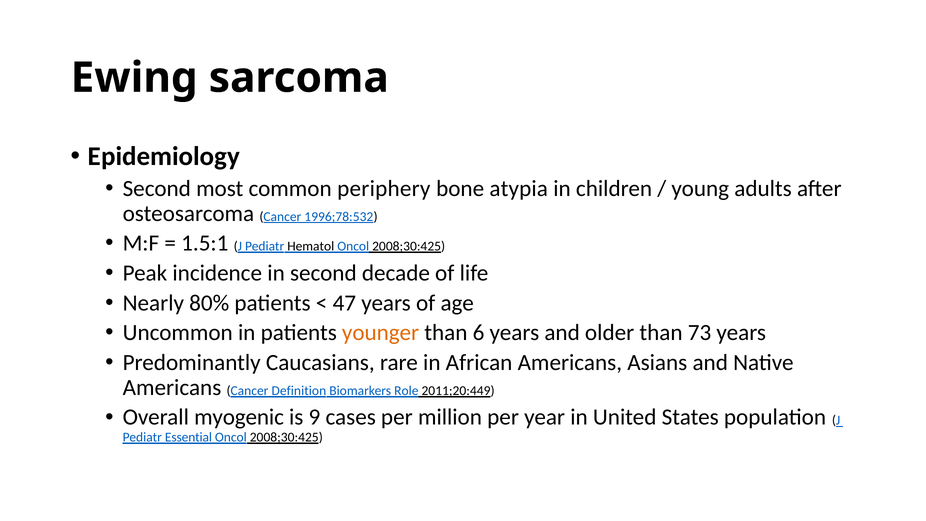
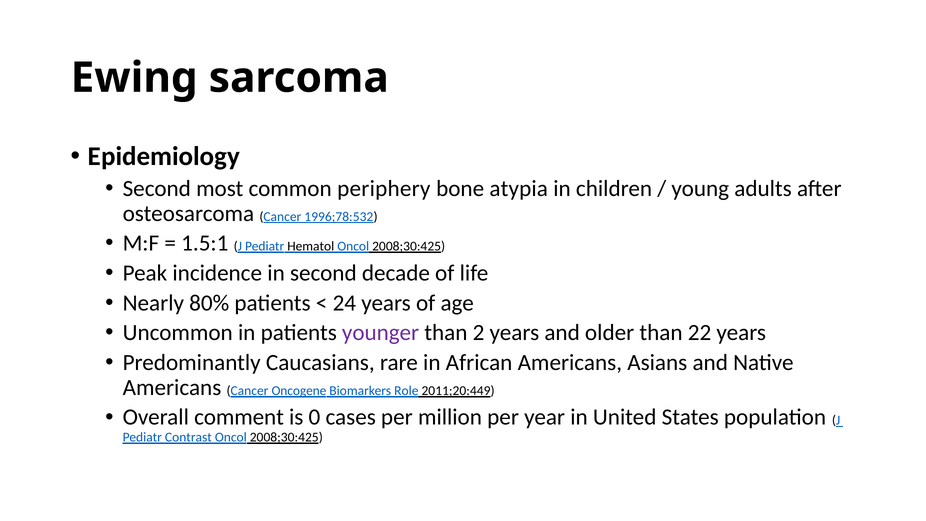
47: 47 -> 24 (344, 303)
younger colour: orange -> purple (381, 333)
6: 6 -> 2 (478, 333)
73: 73 -> 22 (700, 333)
Definition: Definition -> Oncogene (299, 391)
myogenic: myogenic -> comment (239, 417)
9: 9 -> 0 (314, 417)
Essential: Essential -> Contrast (188, 437)
